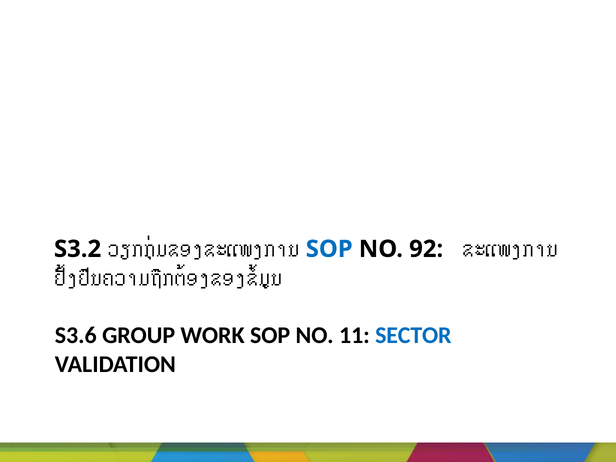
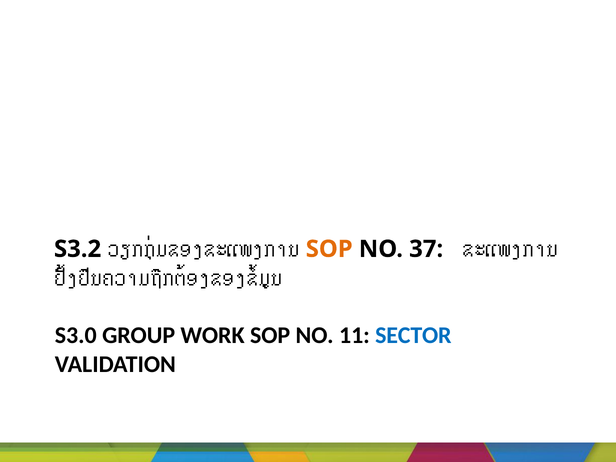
SOP colour: blue -> orange (329, 249)
92: 92 -> 37 (426, 249)
S3.6: S3.6 -> S3.0 (76, 335)
